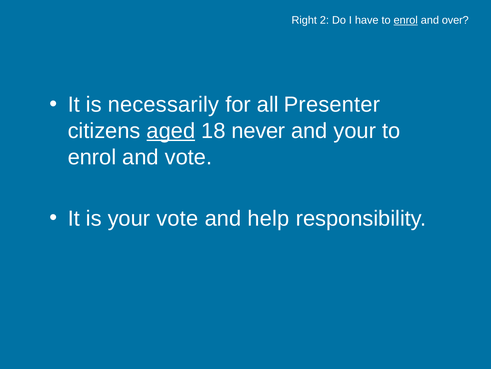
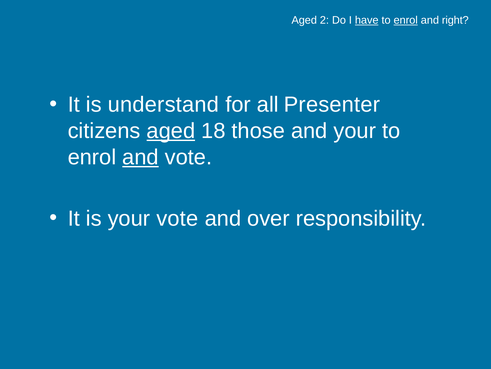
Right: Right -> Aged (304, 20)
have underline: none -> present (367, 20)
over: over -> right (455, 20)
necessarily: necessarily -> understand (163, 105)
never: never -> those (258, 131)
and underline: none -> present (141, 157)
help: help -> over (268, 218)
